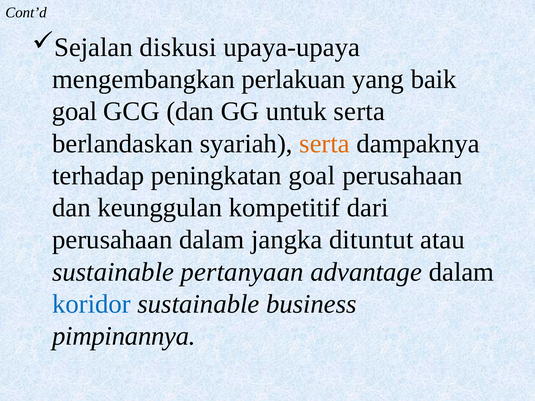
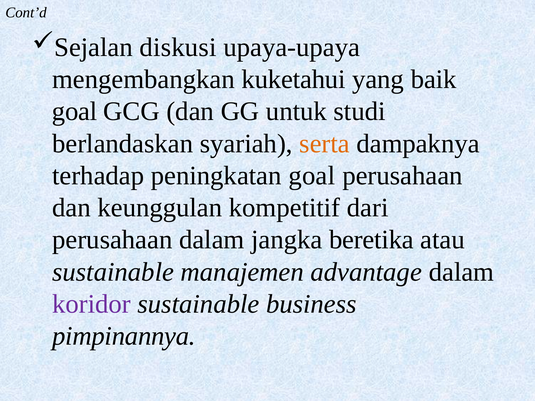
perlakuan: perlakuan -> kuketahui (293, 79)
untuk serta: serta -> studi (360, 112)
dituntut: dituntut -> beretika (371, 240)
pertanyaan: pertanyaan -> manajemen (242, 272)
koridor colour: blue -> purple (92, 304)
